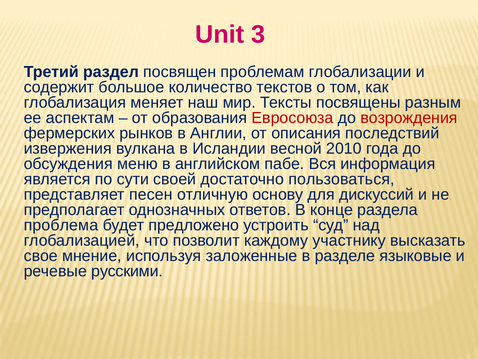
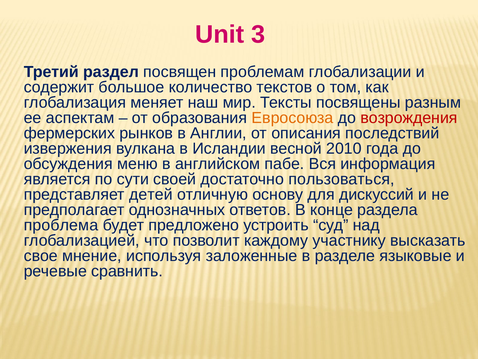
Евросоюза colour: red -> orange (293, 118)
песен: песен -> детей (151, 194)
русскими: русскими -> сравнить (127, 271)
